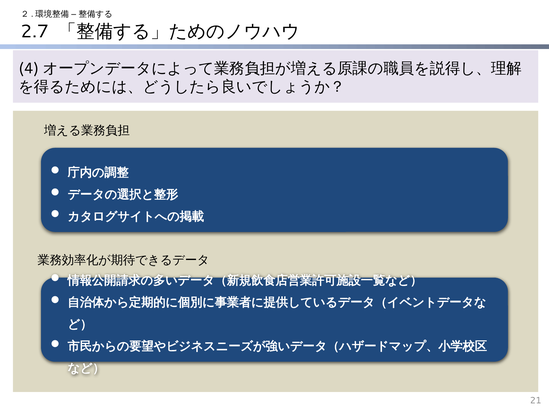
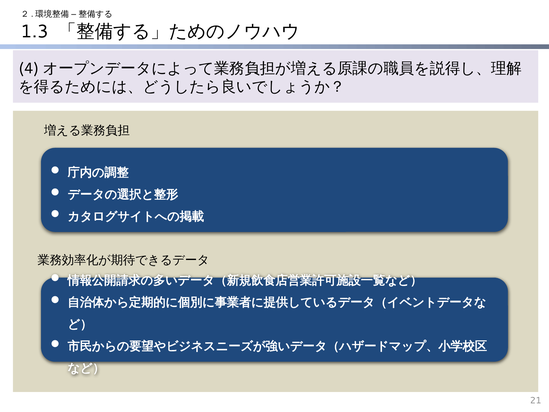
2.7: 2.7 -> 1.3 (35, 31)
